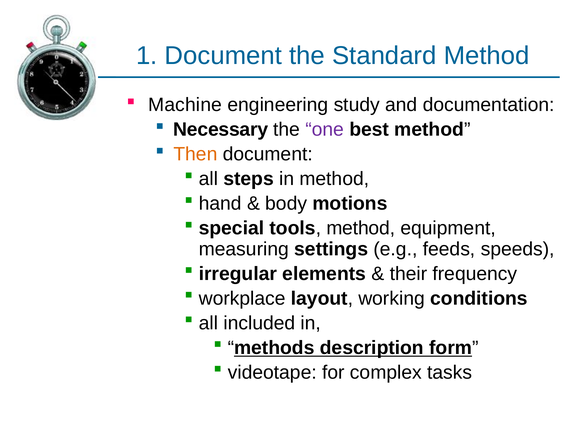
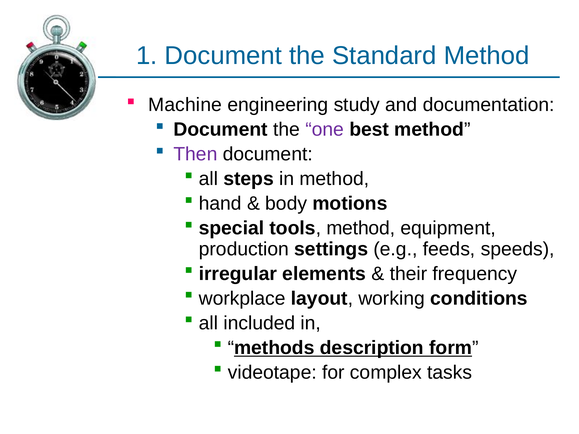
Necessary: Necessary -> Document (221, 130)
Then colour: orange -> purple (195, 154)
measuring: measuring -> production (244, 249)
